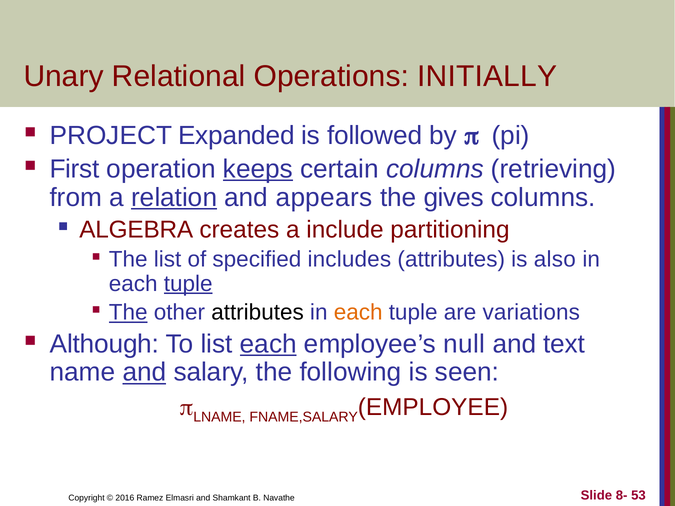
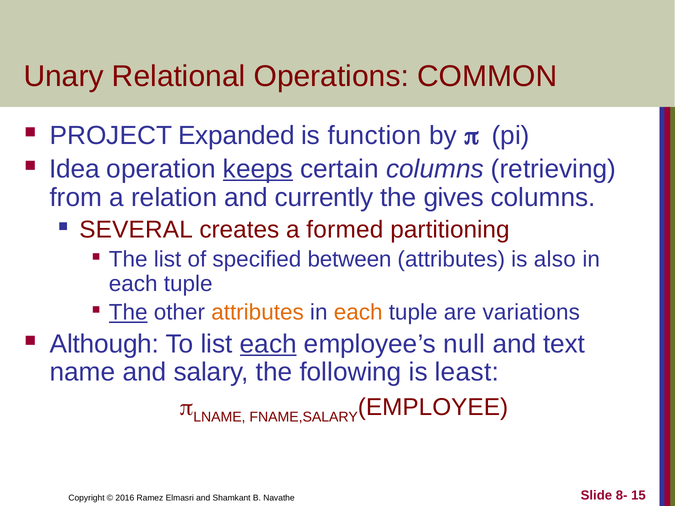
INITIALLY: INITIALLY -> COMMON (487, 76)
followed: followed -> function (374, 136)
First: First -> Idea (75, 169)
relation underline: present -> none (174, 198)
appears: appears -> currently (324, 198)
ALGEBRA: ALGEBRA -> SEVERAL (136, 230)
include: include -> formed (345, 230)
includes: includes -> between (350, 260)
tuple underline: present -> none (188, 284)
attributes colour: black -> orange (258, 313)
and underline: present -> none (144, 372)
seen: seen -> least (467, 372)
53: 53 -> 15 (638, 496)
